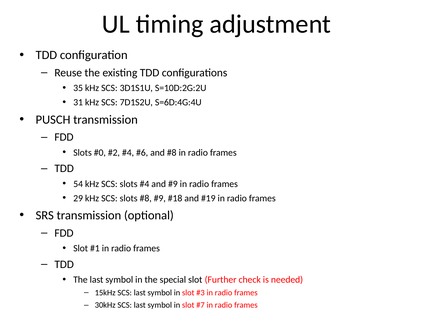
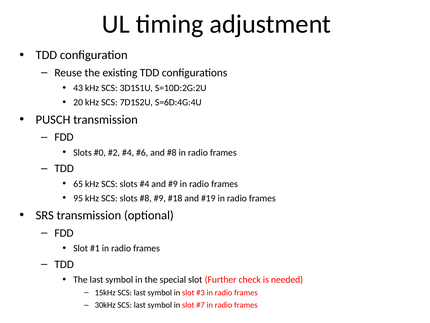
35: 35 -> 43 (78, 88)
31: 31 -> 20 (78, 102)
54: 54 -> 65 (78, 184)
29: 29 -> 95 (78, 198)
